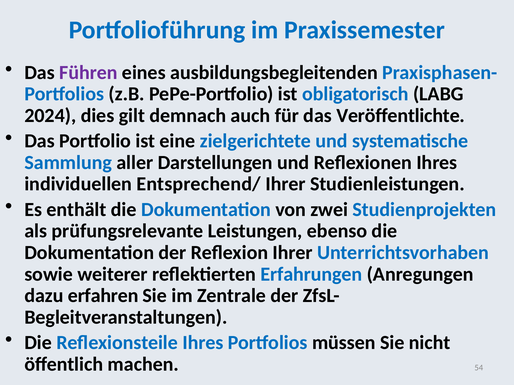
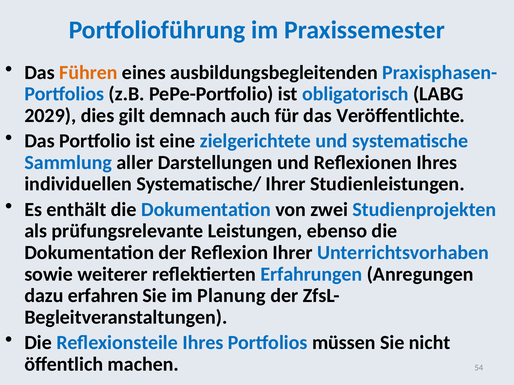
Führen colour: purple -> orange (88, 73)
2024: 2024 -> 2029 (50, 116)
Entsprechend/: Entsprechend/ -> Systematische/ (199, 184)
Zentrale: Zentrale -> Planung (231, 296)
